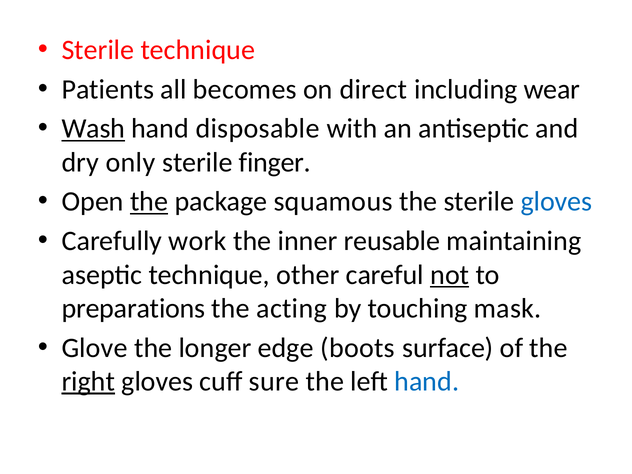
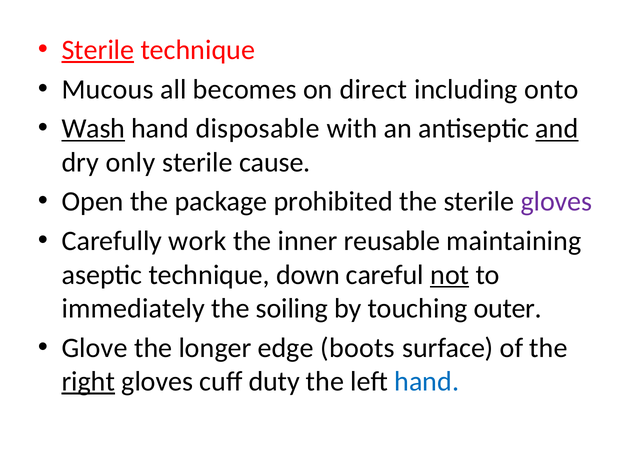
Sterile underline: none -> present (98, 50)
Patients: Patients -> Mucous (108, 89)
wear: wear -> onto (551, 89)
and underline: none -> present (557, 129)
finger: finger -> cause (275, 162)
the underline: present -> none (149, 202)
squamous: squamous -> prohibited (333, 202)
gloves colour: blue -> purple (556, 202)
other: other -> down (308, 275)
preparations: preparations -> immediately (133, 308)
acting: acting -> soiling (292, 308)
mask: mask -> outer (508, 308)
sure: sure -> duty (274, 381)
